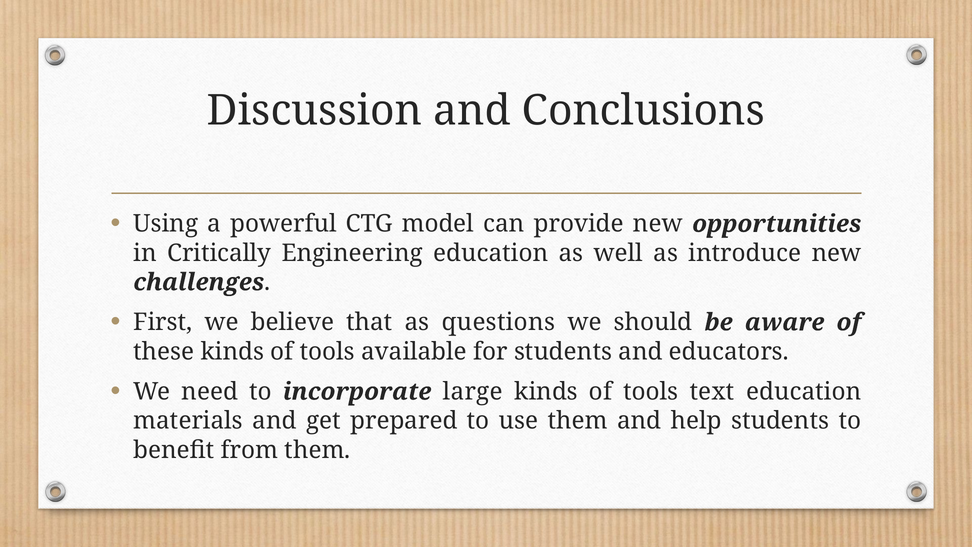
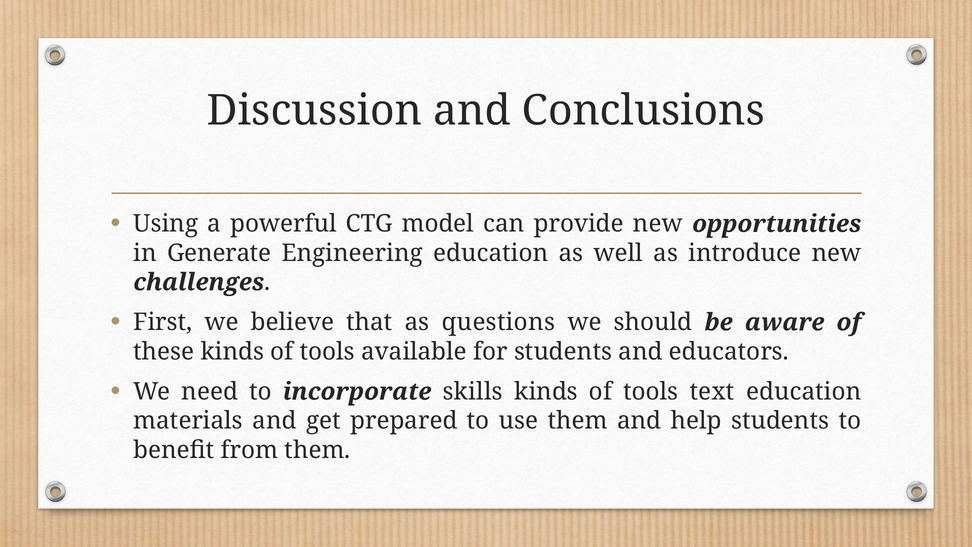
Critically: Critically -> Generate (219, 253)
large: large -> skills (473, 391)
